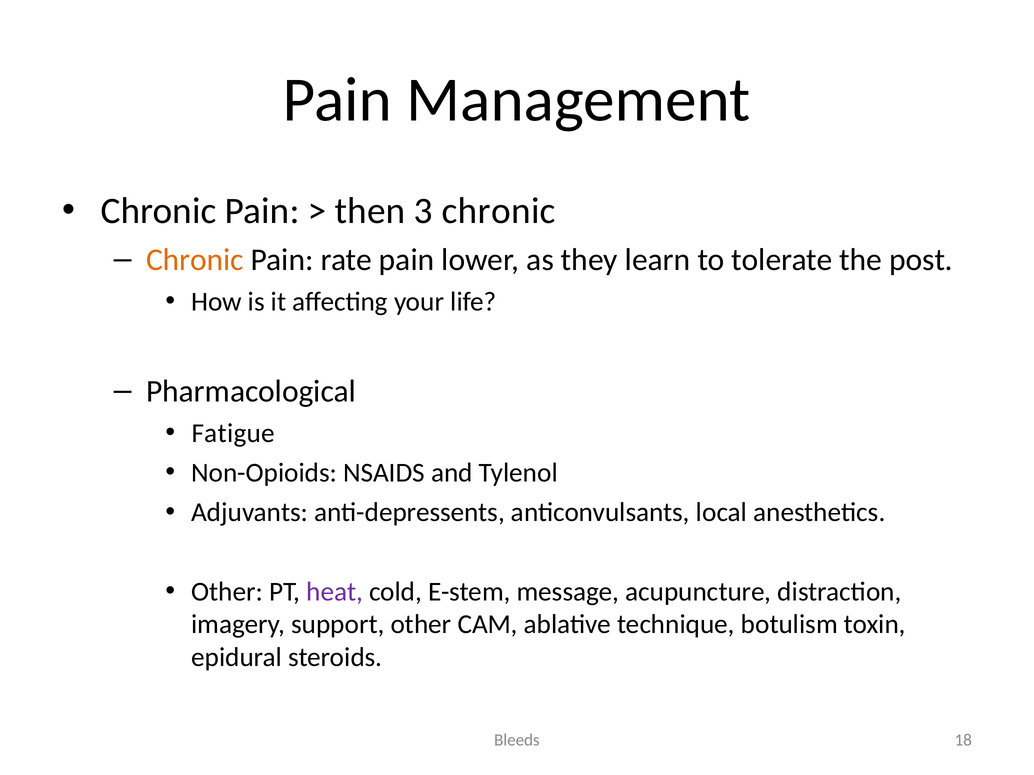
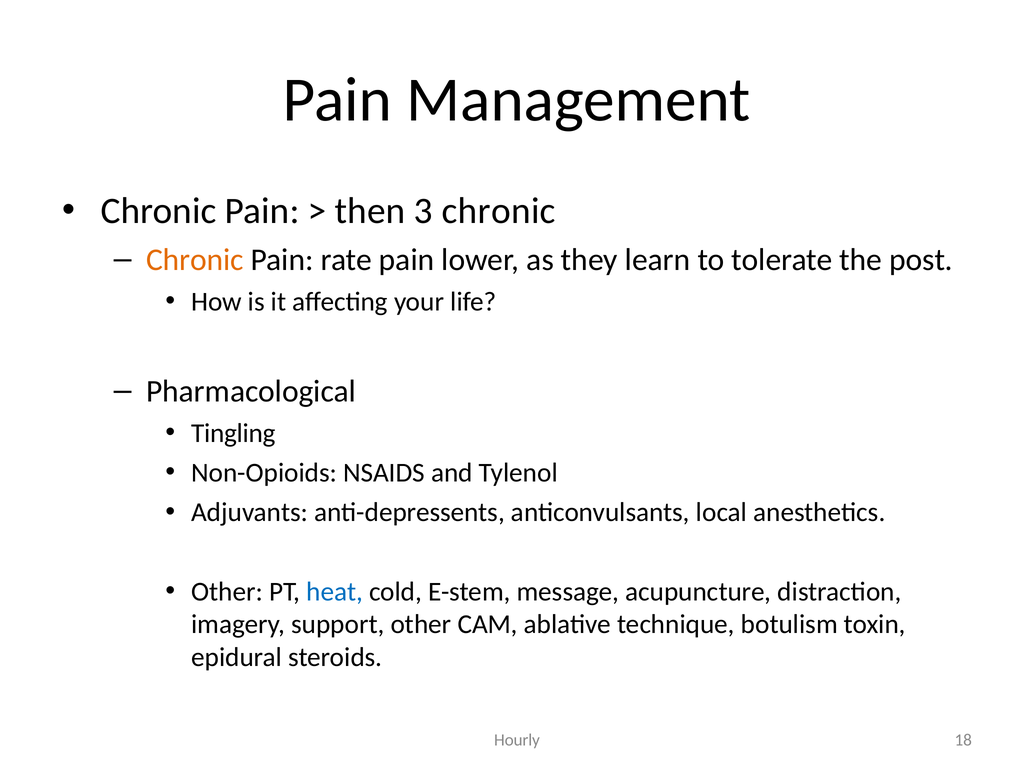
Fatigue: Fatigue -> Tingling (233, 434)
heat colour: purple -> blue (335, 592)
Bleeds: Bleeds -> Hourly (517, 740)
